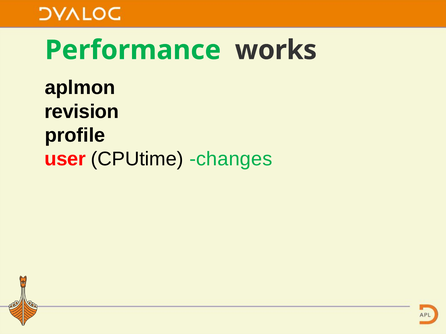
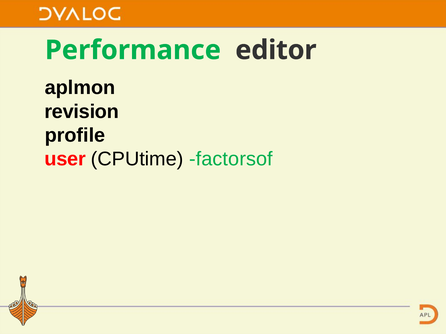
works: works -> editor (276, 50)
changes: changes -> factorsof (231, 159)
